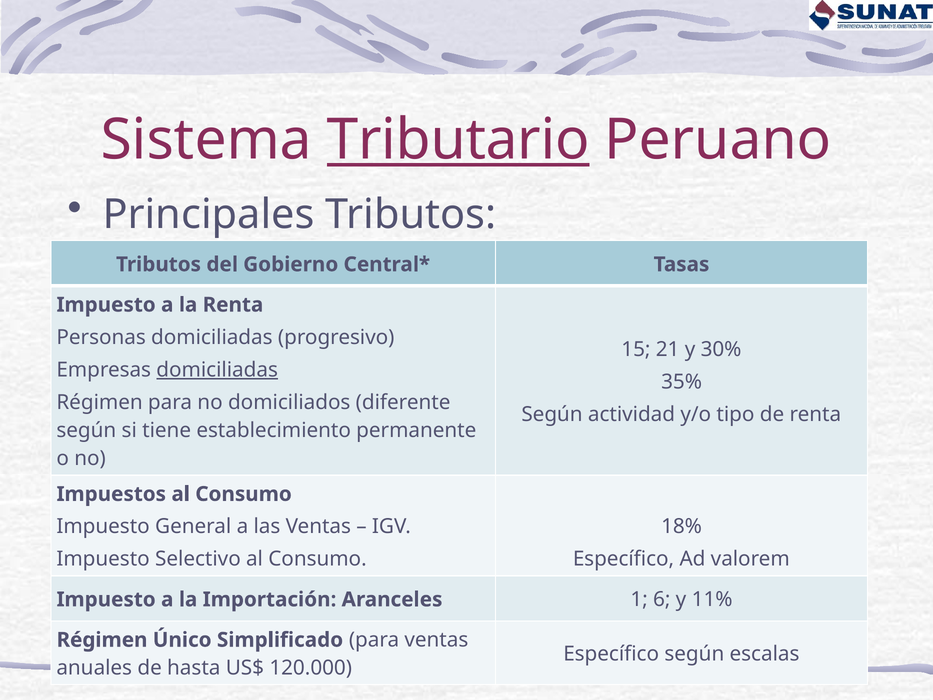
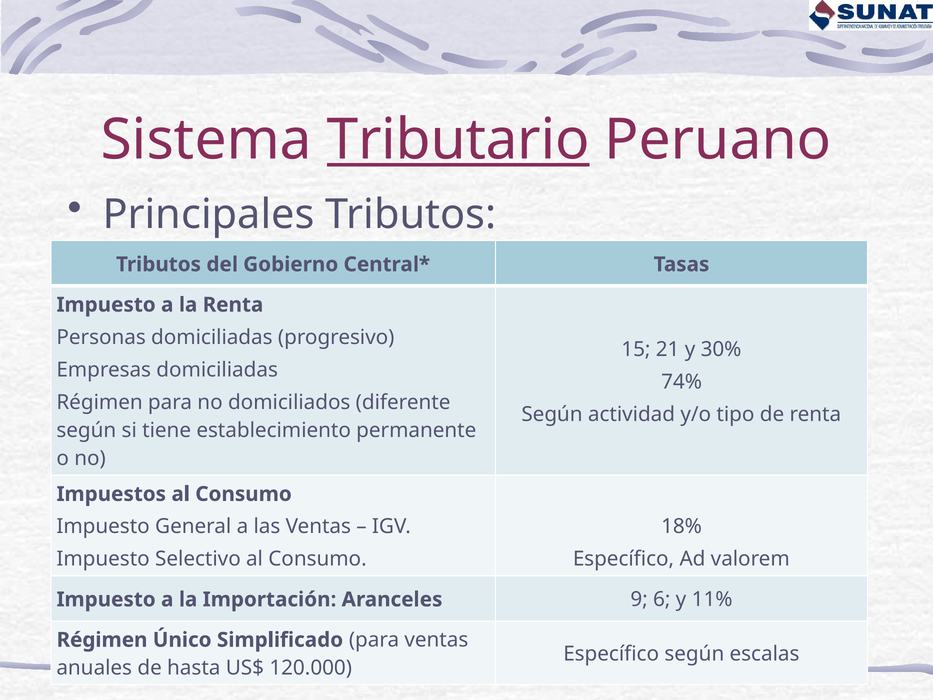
domiciliadas underline: present -> none (217, 370)
35%: 35% -> 74% (682, 382)
1: 1 -> 9 (639, 599)
